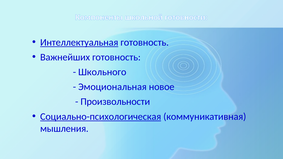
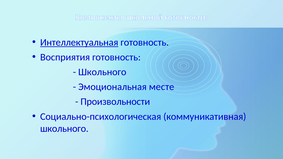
Важнейших: Важнейших -> Восприятия (65, 57)
новое: новое -> месте (162, 87)
Социально-психологическая underline: present -> none (101, 117)
мышления: мышления -> школьного (64, 129)
